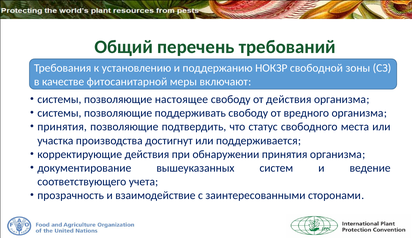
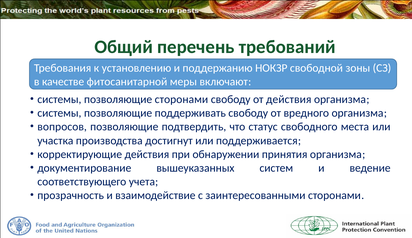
позволяющие настоящее: настоящее -> сторонами (181, 99)
принятия: принятия -> вопросов (62, 127)
